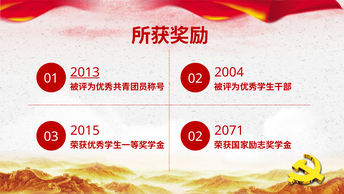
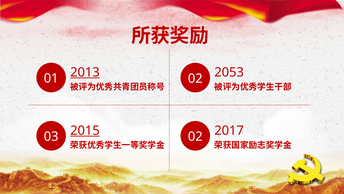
2004: 2004 -> 2053 (229, 72)
2015 underline: none -> present (85, 130)
2071: 2071 -> 2017 (229, 130)
